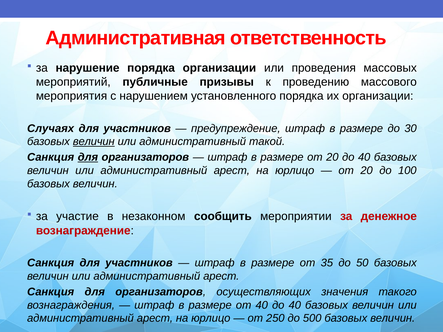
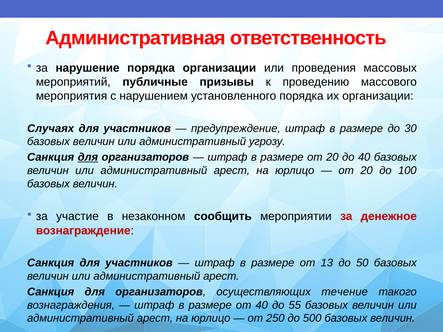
величин underline: present -> none (94, 142)
такой: такой -> угрозу (267, 142)
35: 35 -> 13 (327, 263)
значения: значения -> течение (345, 292)
40 до 40: 40 -> 55 (295, 305)
